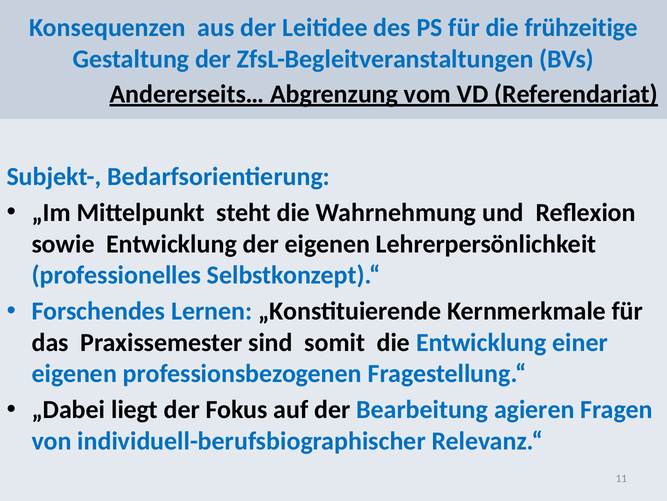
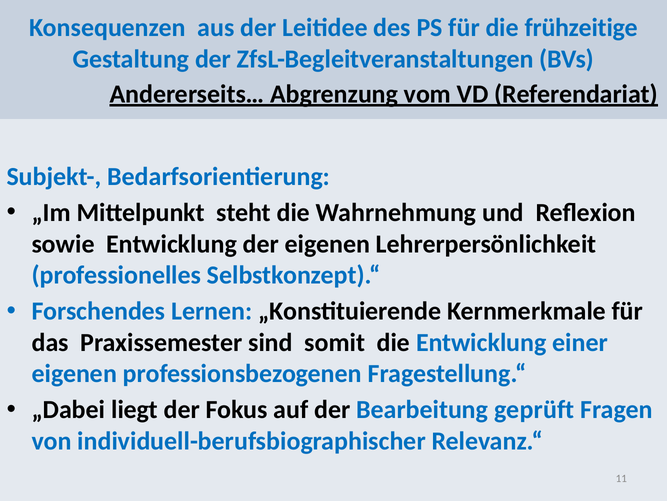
agieren: agieren -> geprüft (534, 409)
